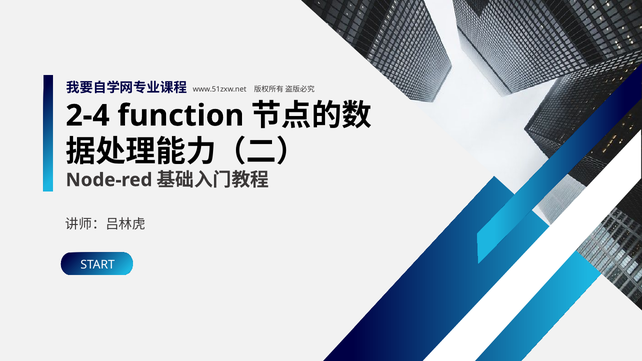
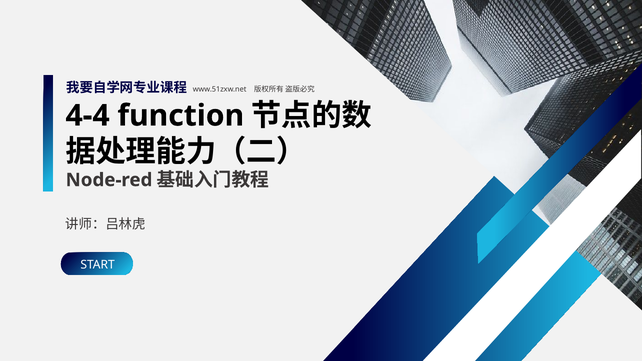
2-4: 2-4 -> 4-4 (88, 116)
